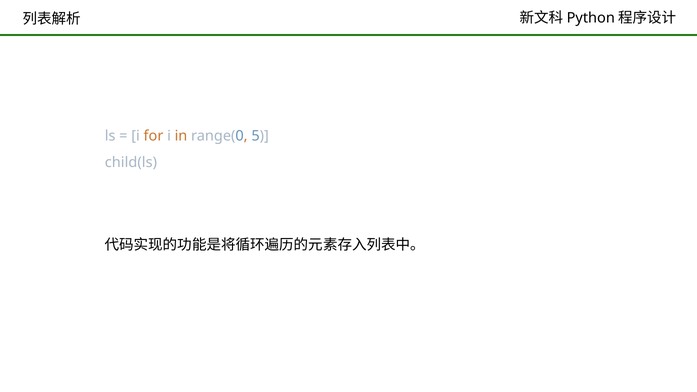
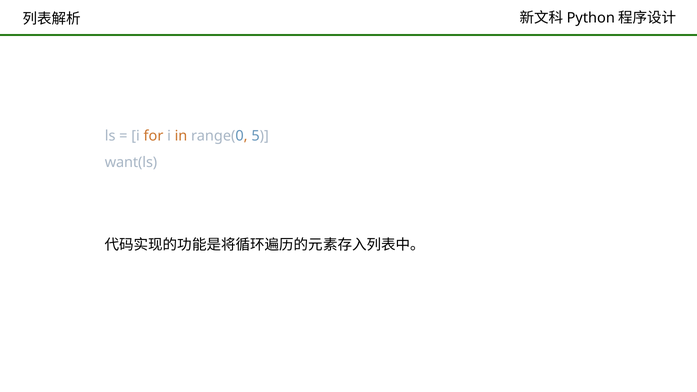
child(ls: child(ls -> want(ls (131, 162)
